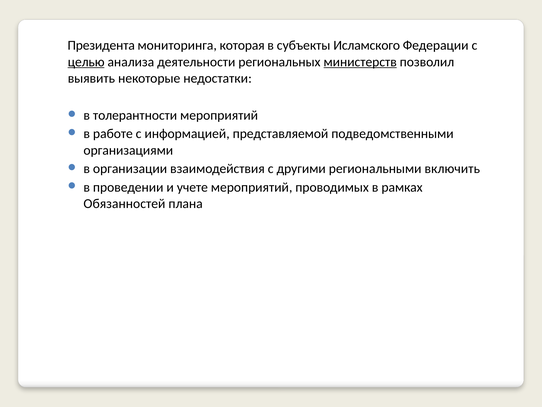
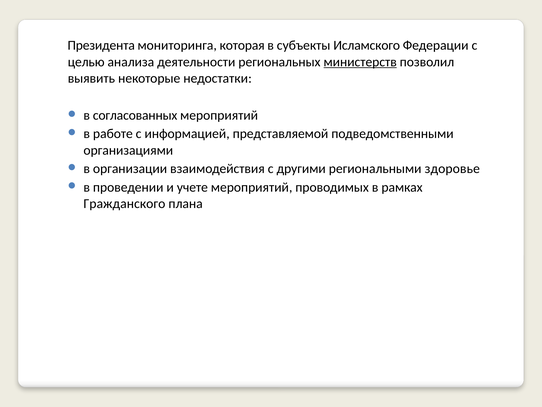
целью underline: present -> none (86, 62)
толерантности: толерантности -> согласованных (135, 115)
включить: включить -> здоровье (452, 169)
Обязанностей: Обязанностей -> Гражданского (124, 204)
